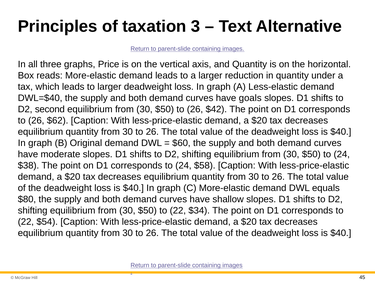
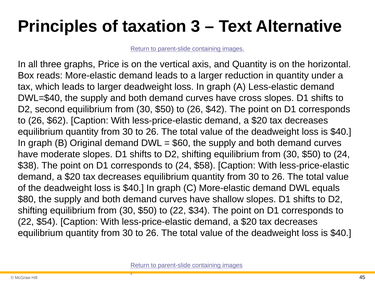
goals: goals -> cross (250, 98)
